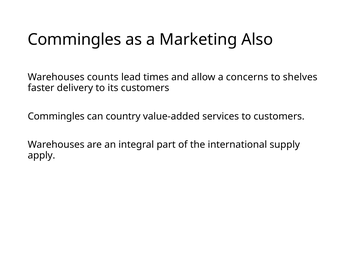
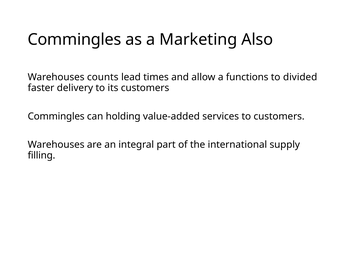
concerns: concerns -> functions (247, 77)
shelves: shelves -> divided (300, 77)
country: country -> holding (123, 116)
apply: apply -> filling (41, 155)
